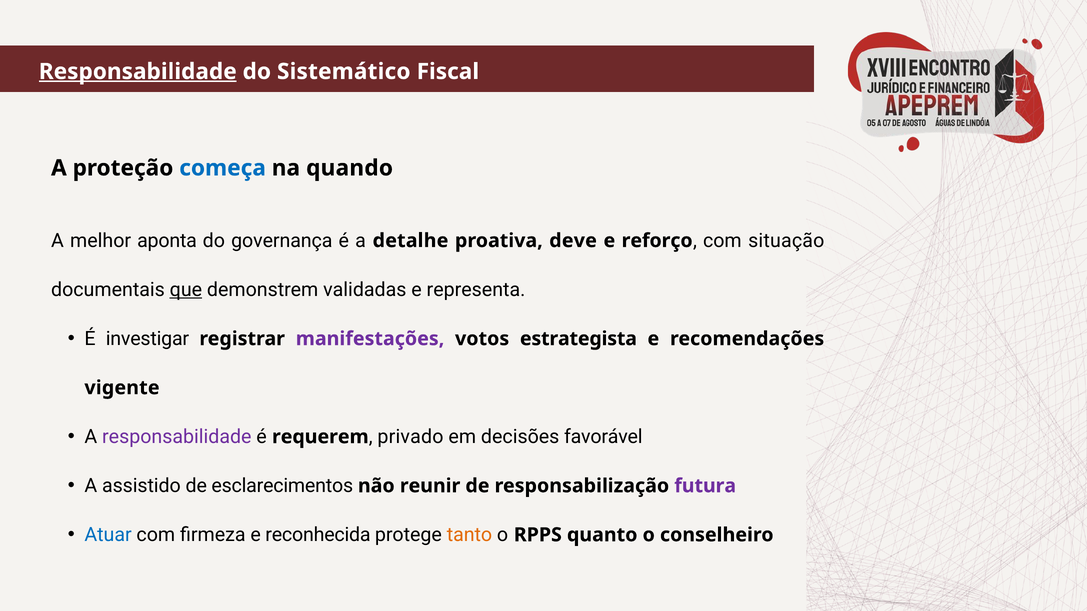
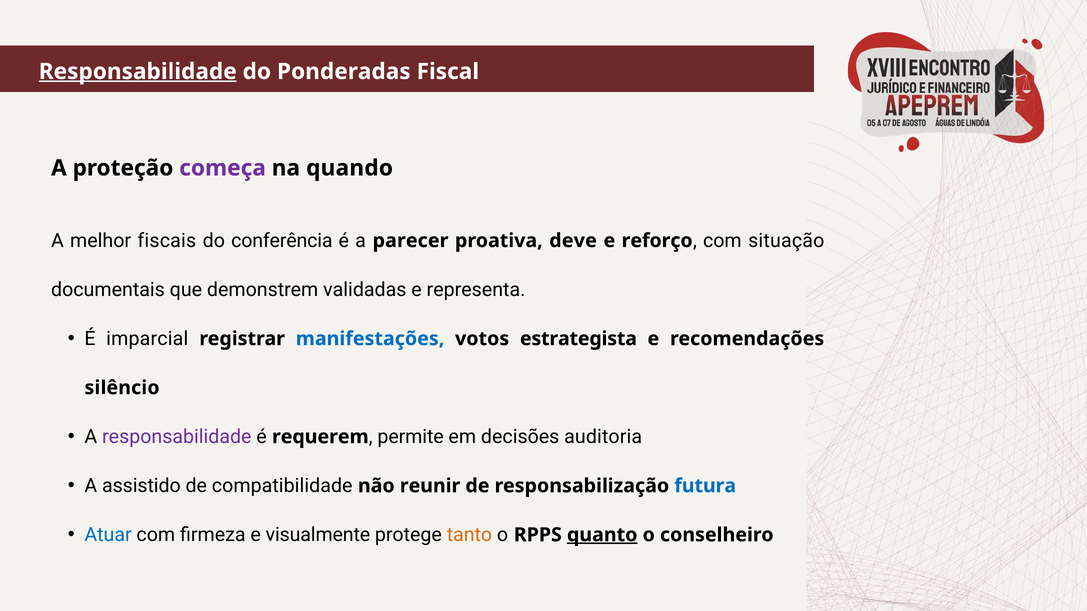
Sistemático: Sistemático -> Ponderadas (344, 72)
começa colour: blue -> purple (223, 168)
aponta: aponta -> fiscais (167, 241)
governança: governança -> conferência (282, 241)
detalhe: detalhe -> parecer (411, 241)
que underline: present -> none (186, 290)
investigar: investigar -> imparcial (147, 339)
manifestações colour: purple -> blue (370, 339)
vigente: vigente -> silêncio (122, 388)
privado: privado -> permite (411, 437)
favorável: favorável -> auditoria (603, 437)
esclarecimentos: esclarecimentos -> compatibilidade (282, 486)
futura colour: purple -> blue (705, 486)
reconhecida: reconhecida -> visualmente (318, 535)
quanto underline: none -> present (602, 535)
